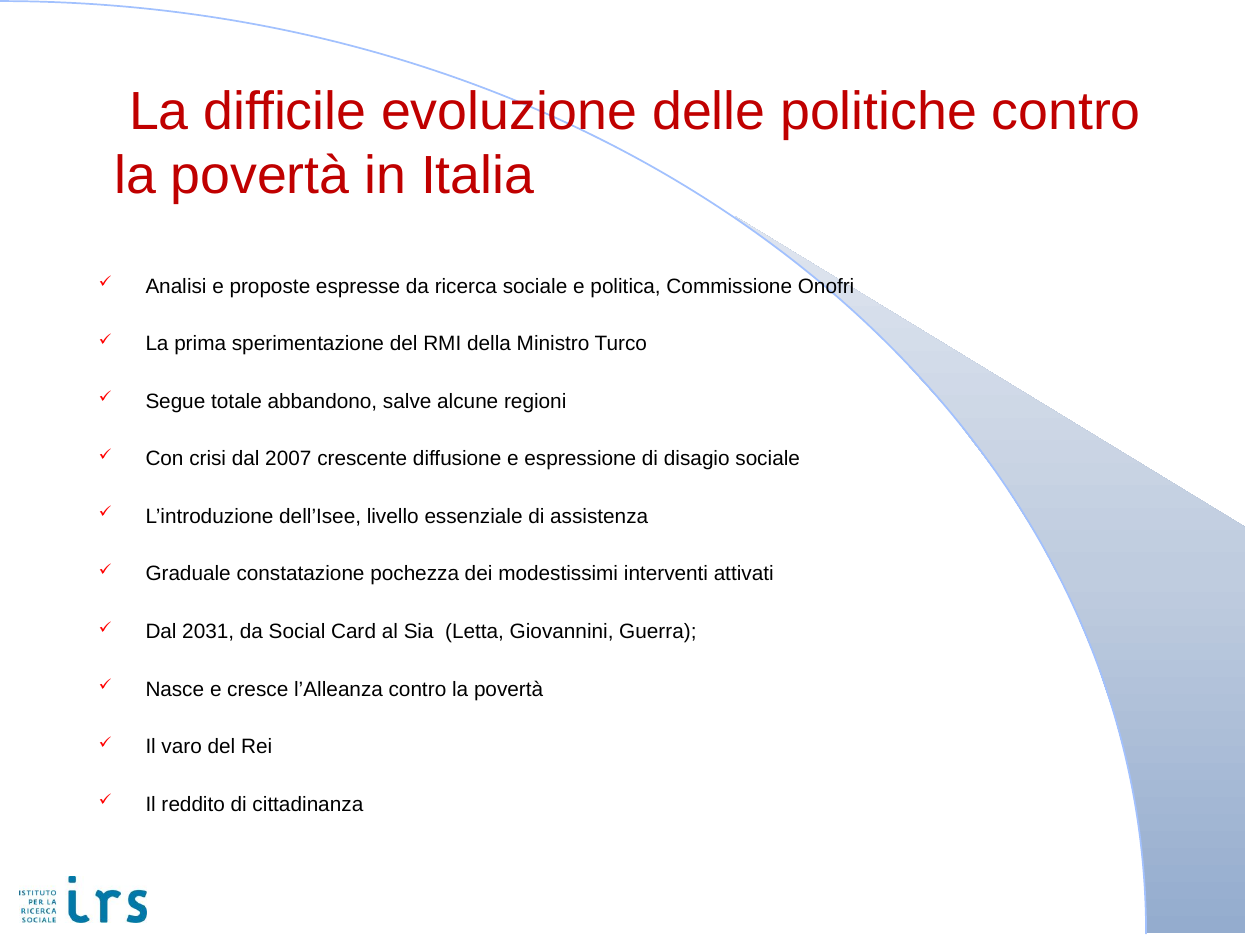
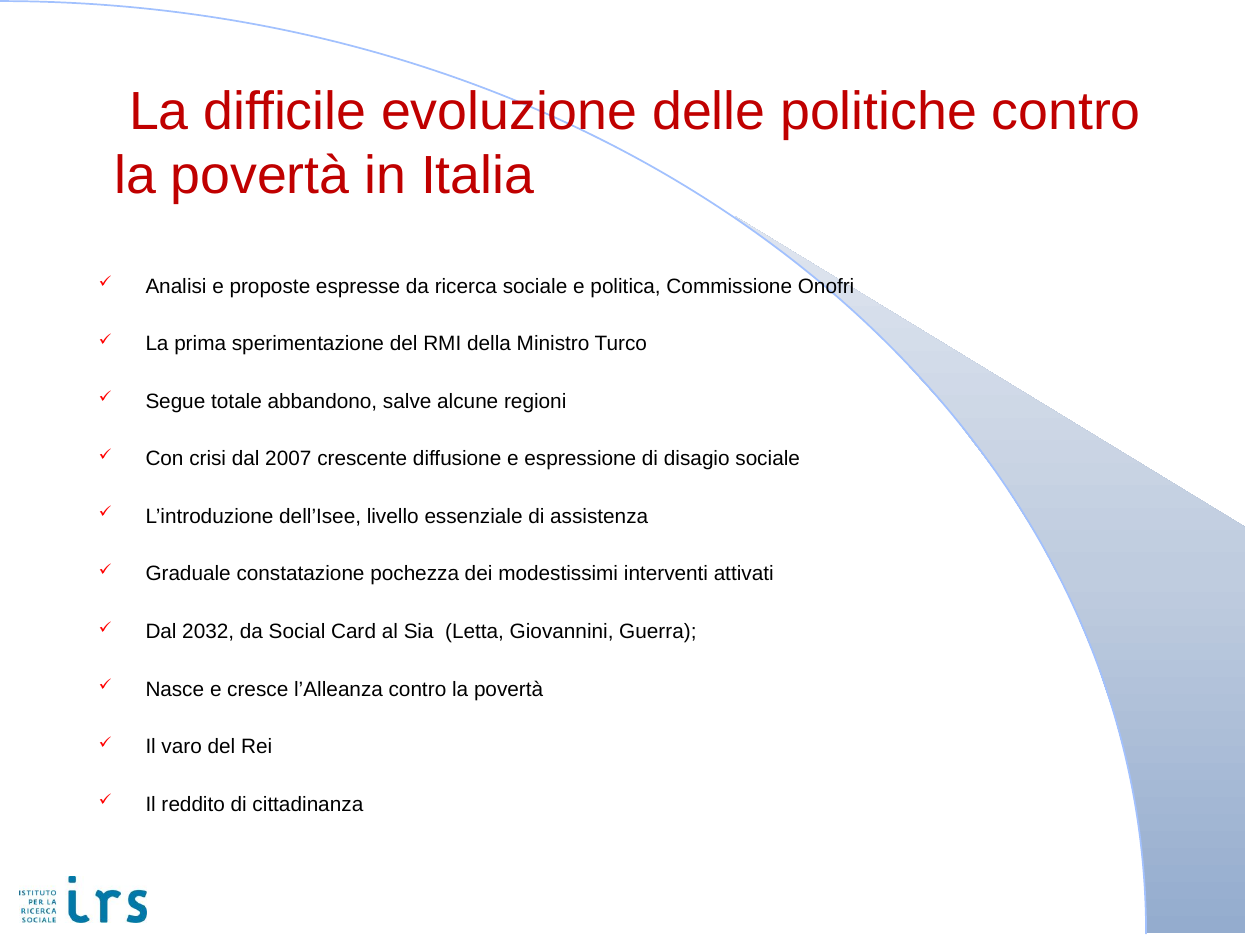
2031: 2031 -> 2032 (208, 632)
